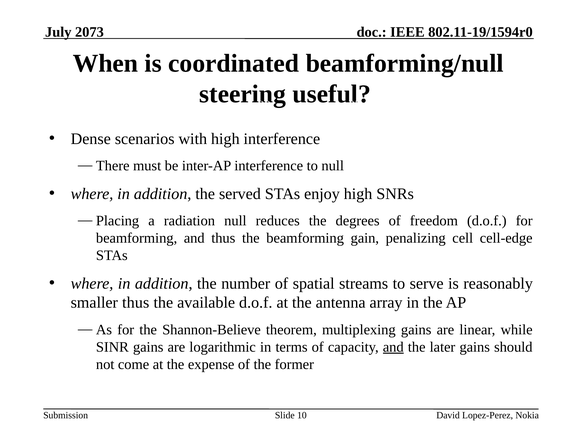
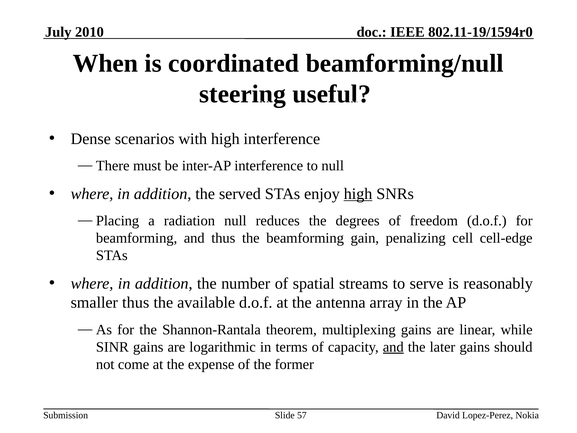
2073: 2073 -> 2010 (89, 32)
high underline: none -> present (358, 194)
Shannon-Believe: Shannon-Believe -> Shannon-Rantala (212, 329)
10: 10 -> 57 (302, 415)
